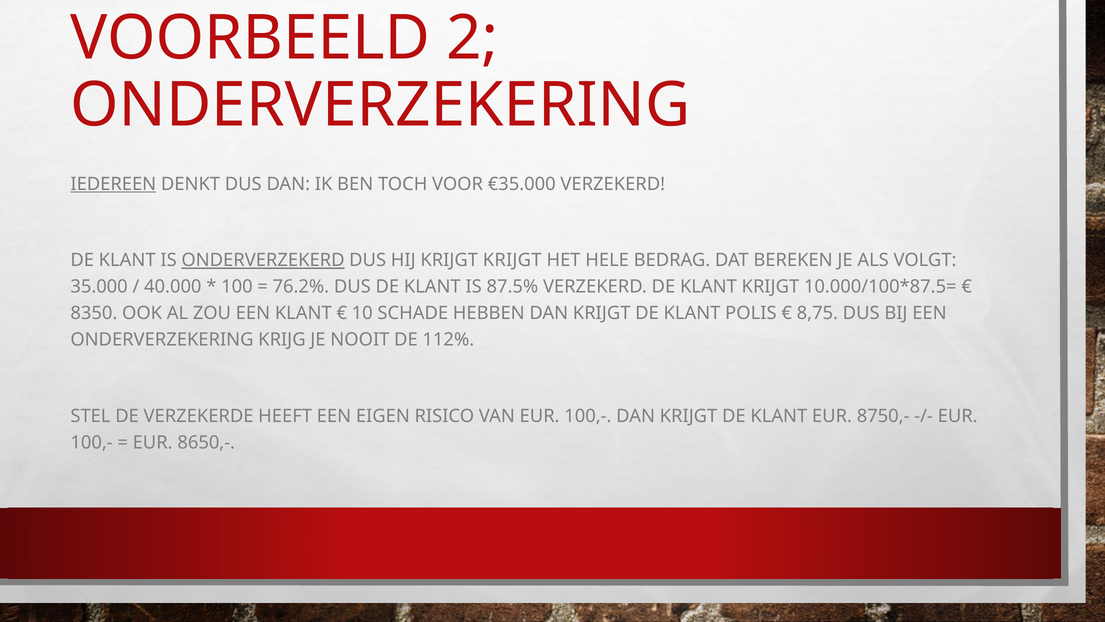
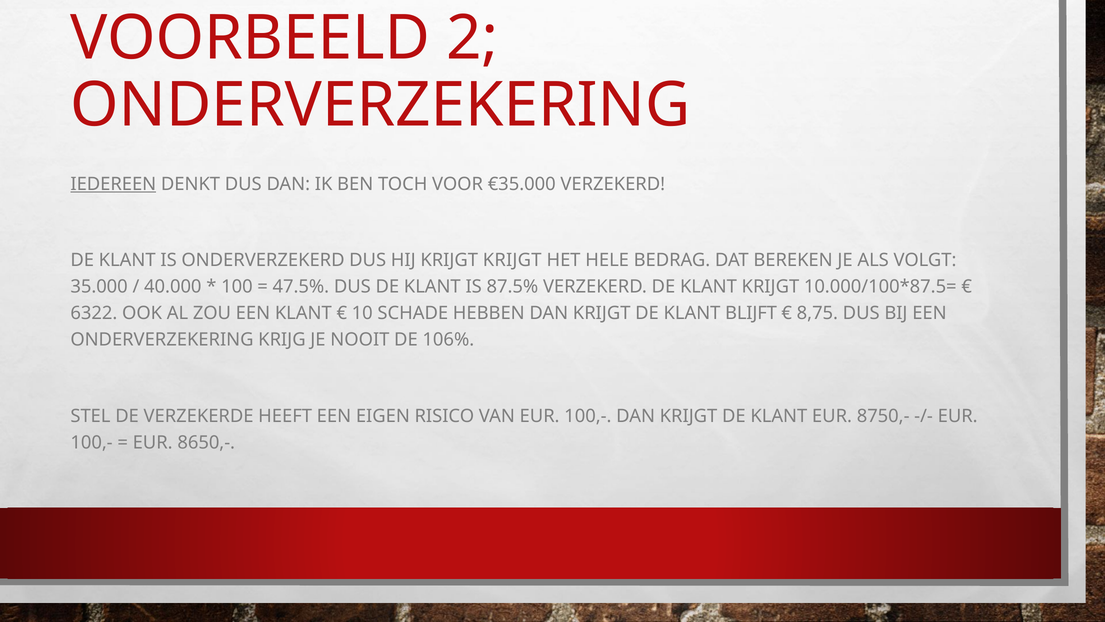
ONDERVERZEKERD underline: present -> none (263, 260)
76.2%: 76.2% -> 47.5% (301, 287)
8350: 8350 -> 6322 (94, 313)
POLIS: POLIS -> BLIJFT (751, 313)
112%: 112% -> 106% (448, 340)
